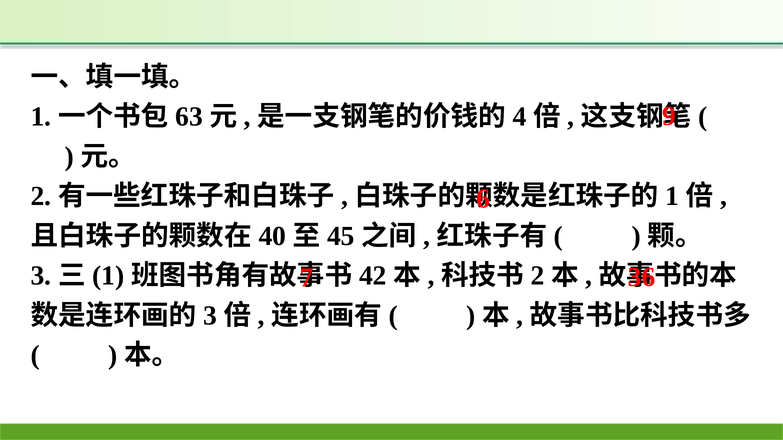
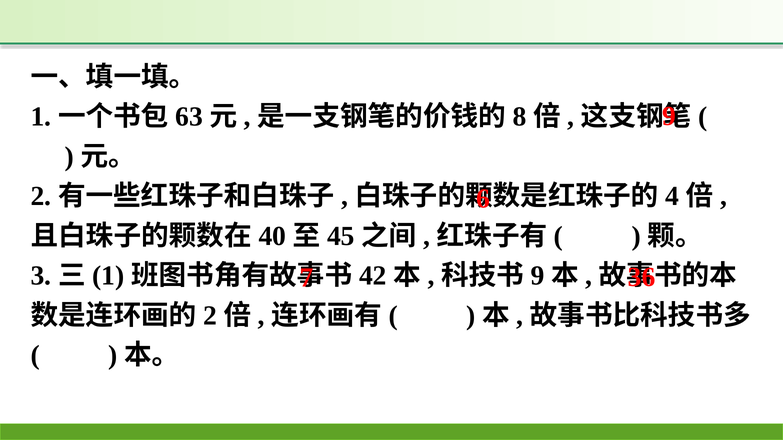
4: 4 -> 8 (520, 117)
1: 1 -> 4 (672, 196)
2: 2 -> 9 (538, 276)
3: 3 -> 2 (210, 316)
